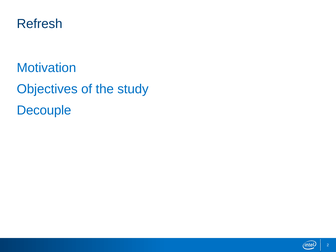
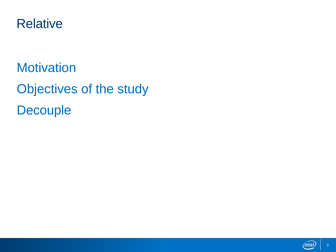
Refresh: Refresh -> Relative (40, 24)
